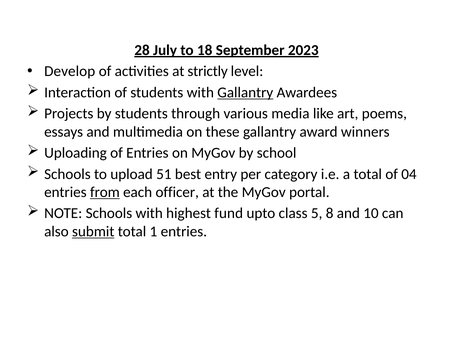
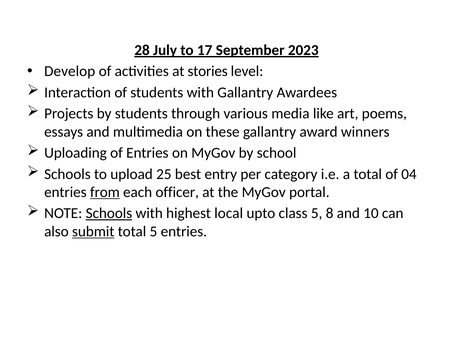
18: 18 -> 17 (205, 50)
strictly: strictly -> stories (208, 71)
Gallantry underline: present -> none (245, 92)
51: 51 -> 25 (164, 174)
Schools underline: none -> present (109, 213)
fund: fund -> local (229, 213)
total 1: 1 -> 5 (153, 231)
